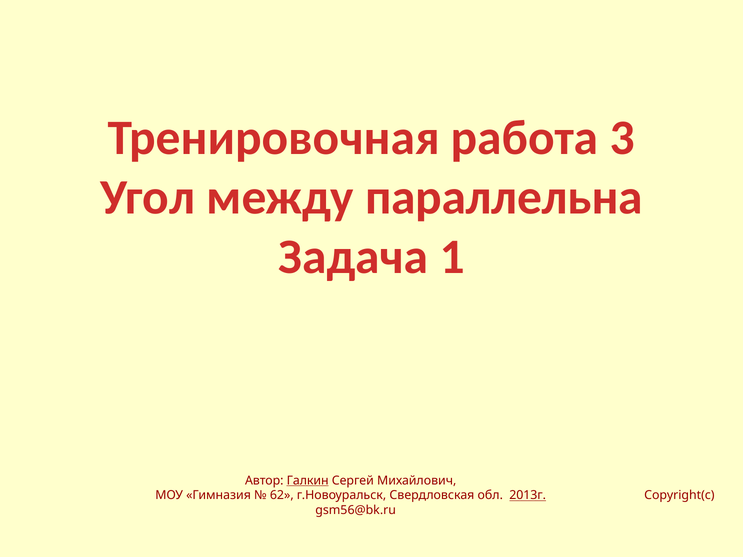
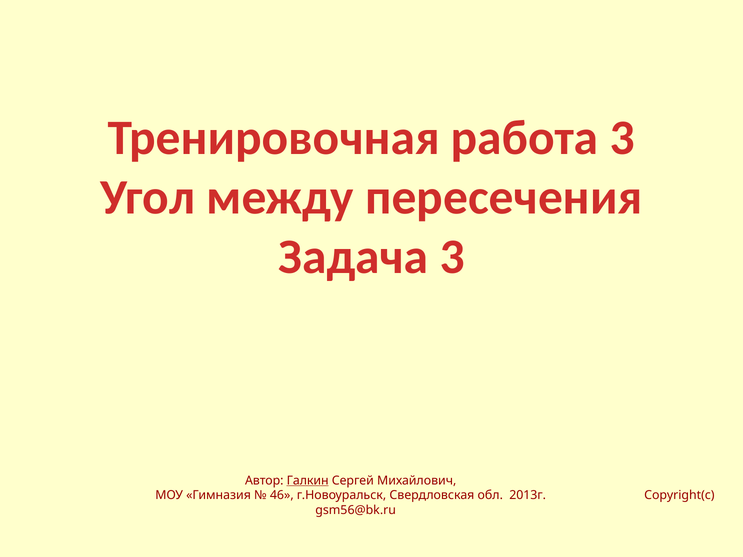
параллельна: параллельна -> пересечения (504, 197)
Задача 1: 1 -> 3 (452, 257)
62: 62 -> 46 (282, 496)
2013г underline: present -> none (528, 496)
